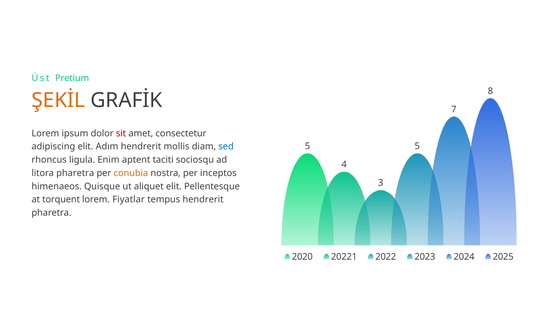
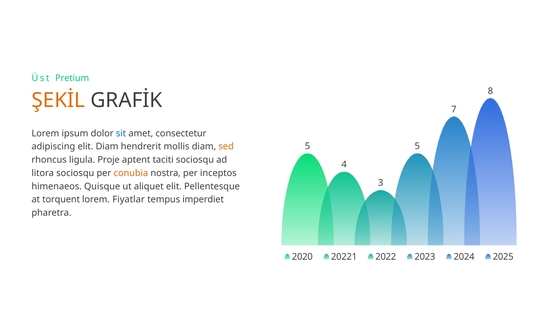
sit colour: red -> blue (121, 133)
elit Adım: Adım -> Diam (107, 147)
sed colour: blue -> orange (226, 147)
Enim: Enim -> Proje (109, 160)
litora pharetra: pharetra -> sociosqu (75, 173)
tempus hendrerit: hendrerit -> imperdiet (203, 200)
